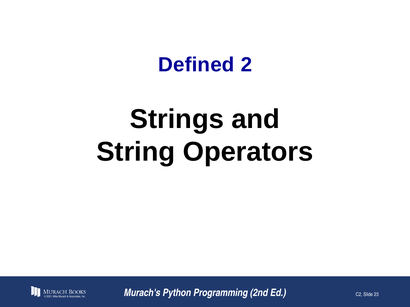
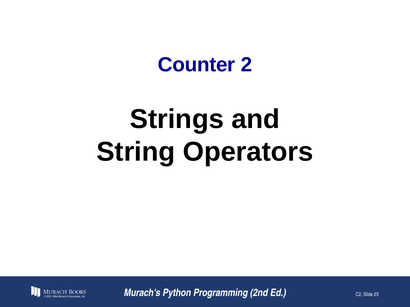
Defined: Defined -> Counter (196, 65)
